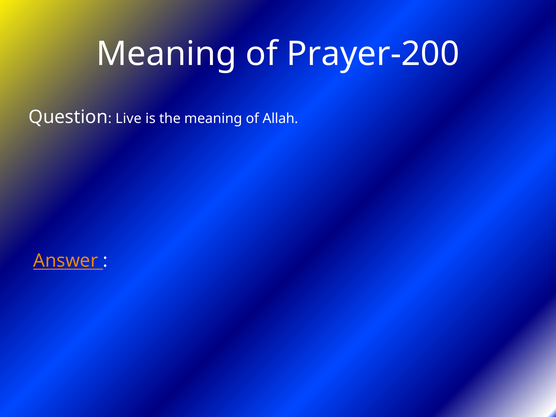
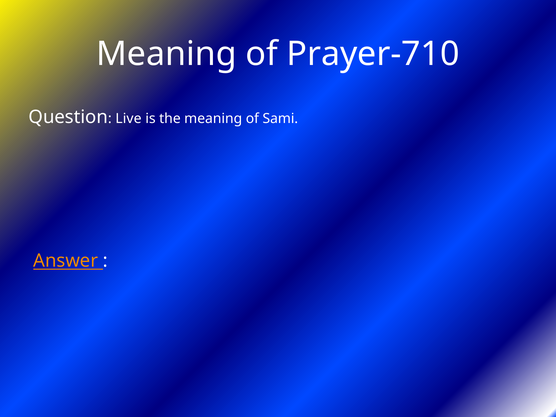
Prayer-200: Prayer-200 -> Prayer-710 (373, 54)
Allah: Allah -> Sami (280, 119)
